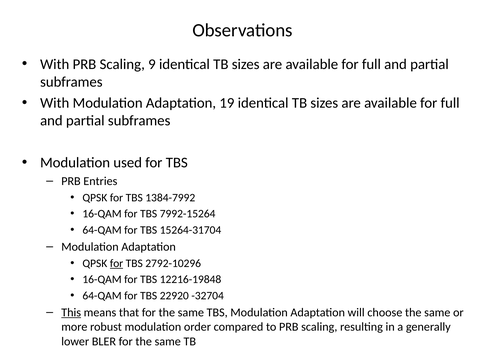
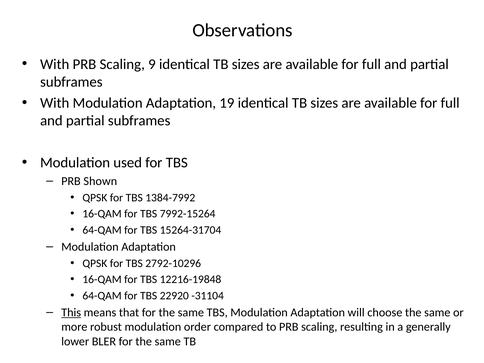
Entries: Entries -> Shown (100, 181)
for underline: present -> none (117, 263)
-32704: -32704 -> -31104 (208, 296)
